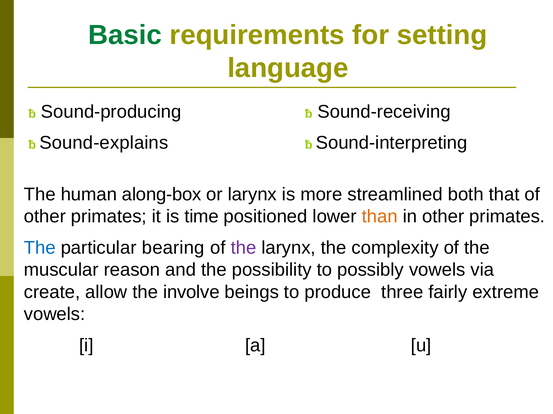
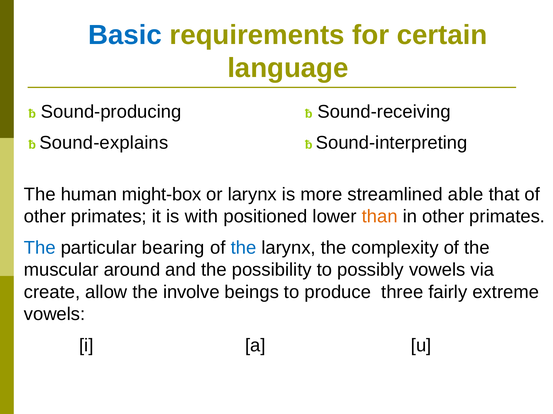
Basic colour: green -> blue (125, 35)
setting: setting -> certain (442, 35)
along-box: along-box -> might-box (162, 195)
both: both -> able (466, 195)
time: time -> with (201, 217)
the colour: purple -> blue (244, 248)
reason: reason -> around (132, 270)
